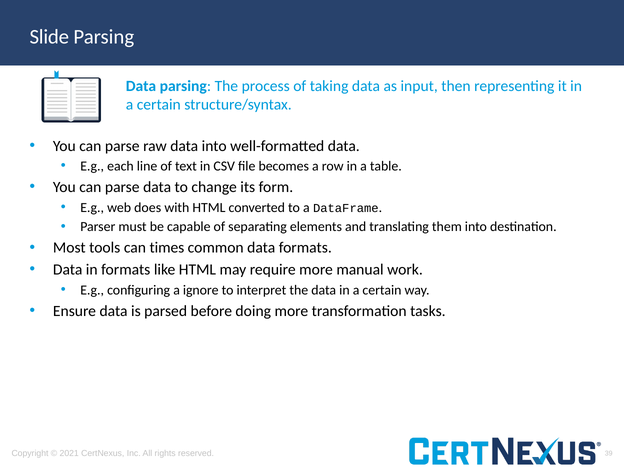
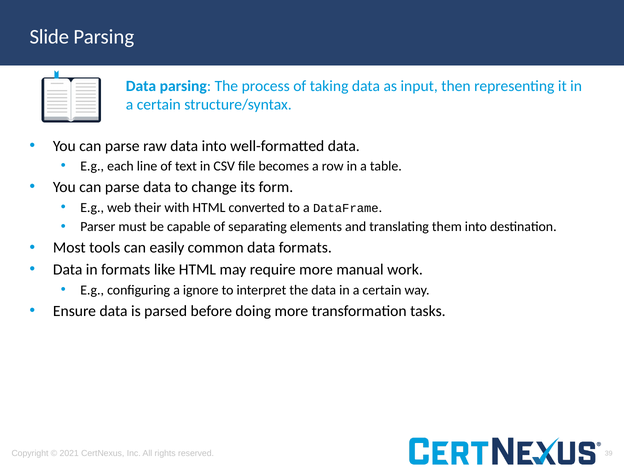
does: does -> their (148, 207)
times: times -> easily (167, 248)
